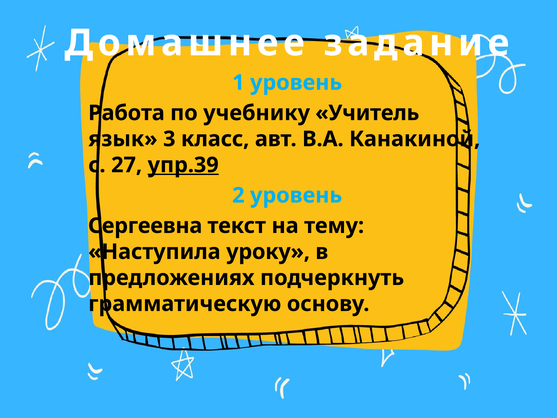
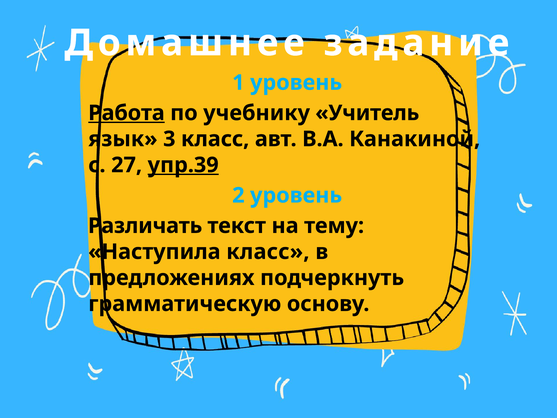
Работа underline: none -> present (126, 113)
Сергеевна: Сергеевна -> Различать (145, 226)
Наступила уроку: уроку -> класс (268, 252)
